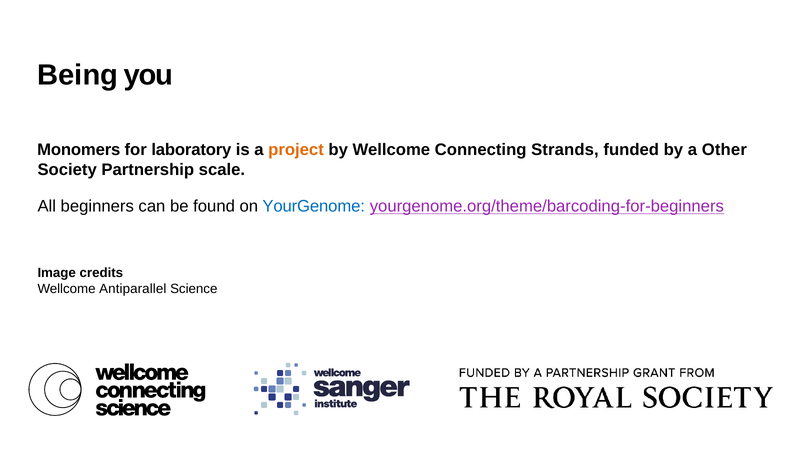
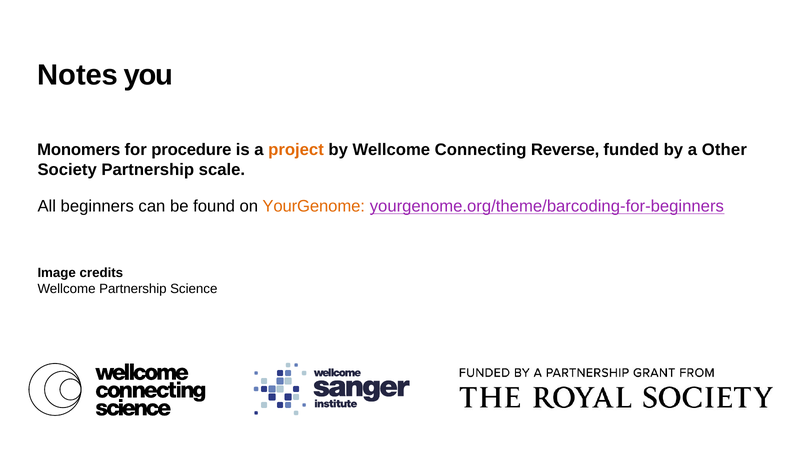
Being: Being -> Notes (78, 75)
laboratory: laboratory -> procedure (191, 150)
Strands: Strands -> Reverse (565, 150)
YourGenome colour: blue -> orange (314, 206)
Wellcome Antiparallel: Antiparallel -> Partnership (133, 289)
